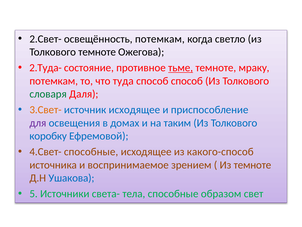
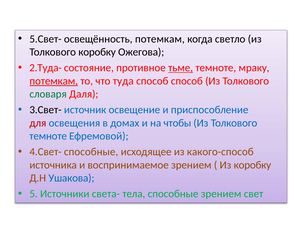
2.Свет-: 2.Свет- -> 5.Свет- (45, 39)
Толкового темноте: темноте -> коробку (97, 52)
потемкам underline: none -> present (54, 81)
3.Свет- colour: orange -> black (45, 110)
источник исходящее: исходящее -> освещение (134, 110)
для colour: purple -> red (38, 123)
таким: таким -> чтобы (177, 123)
коробку: коробку -> темноте (48, 136)
Из темноте: темноте -> коробку (252, 165)
способные образом: образом -> зрением (221, 193)
